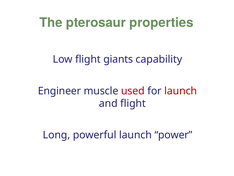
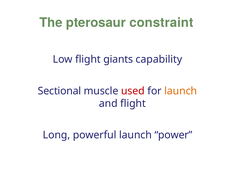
properties: properties -> constraint (161, 23)
Engineer: Engineer -> Sectional (59, 91)
launch colour: red -> orange (181, 91)
